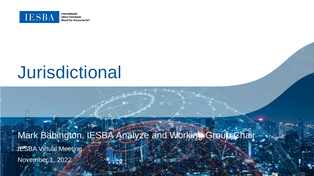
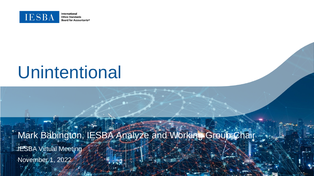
Jurisdictional: Jurisdictional -> Unintentional (70, 73)
